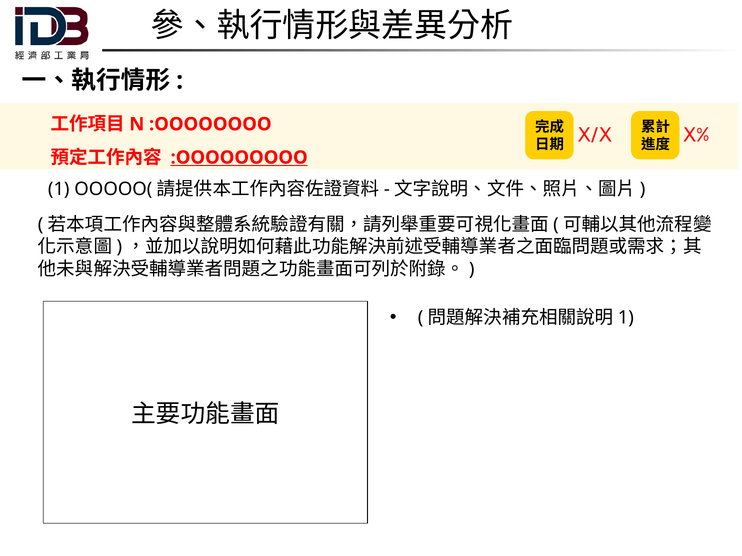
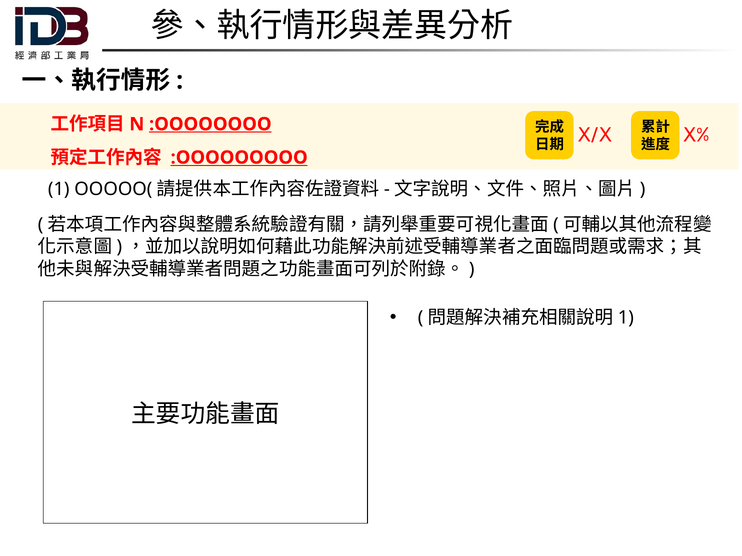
:OOOOOOOO underline: none -> present (210, 124)
